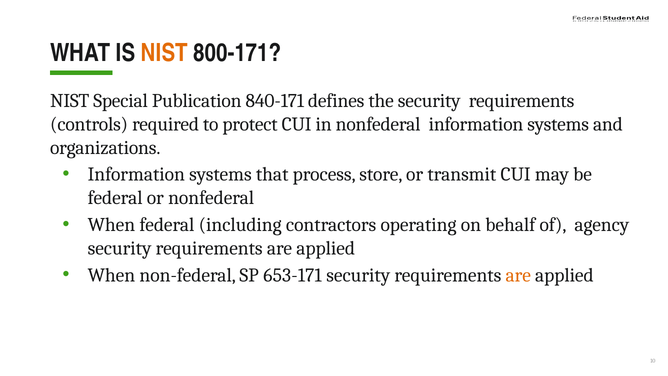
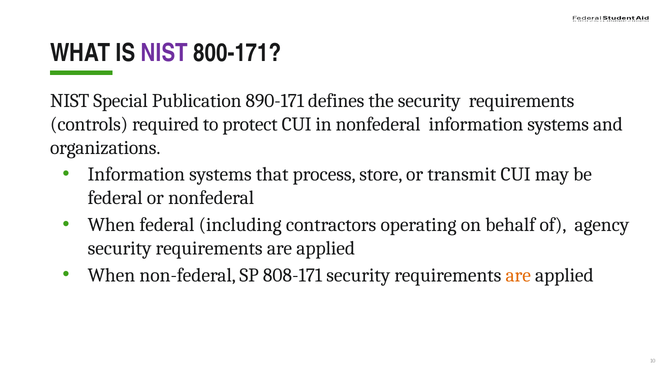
NIST colour: orange -> purple (164, 53)
840-171: 840-171 -> 890-171 (275, 101)
653-171: 653-171 -> 808-171 (292, 275)
